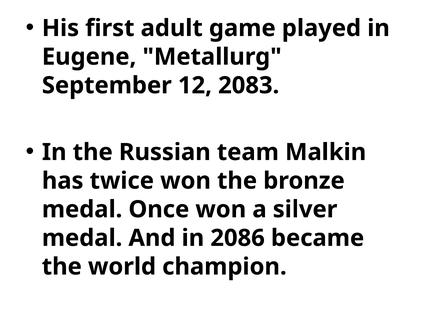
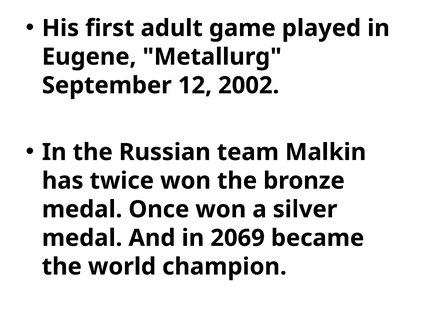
2083: 2083 -> 2002 (249, 85)
2086: 2086 -> 2069 (238, 238)
